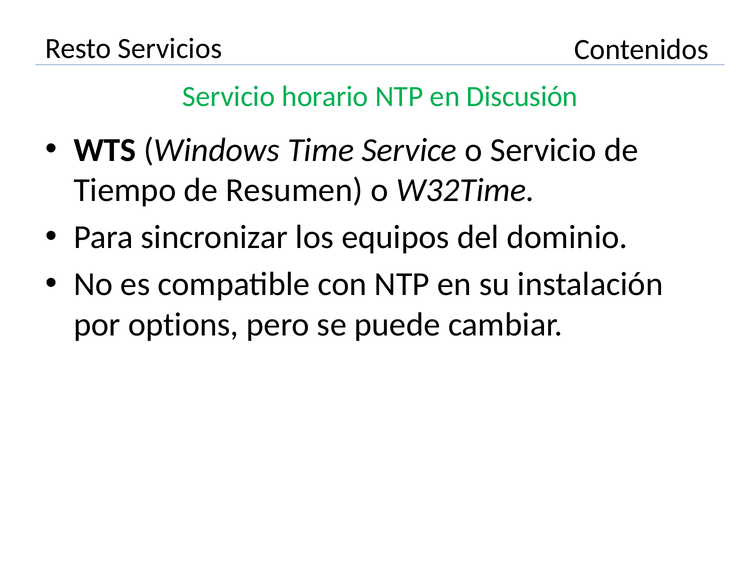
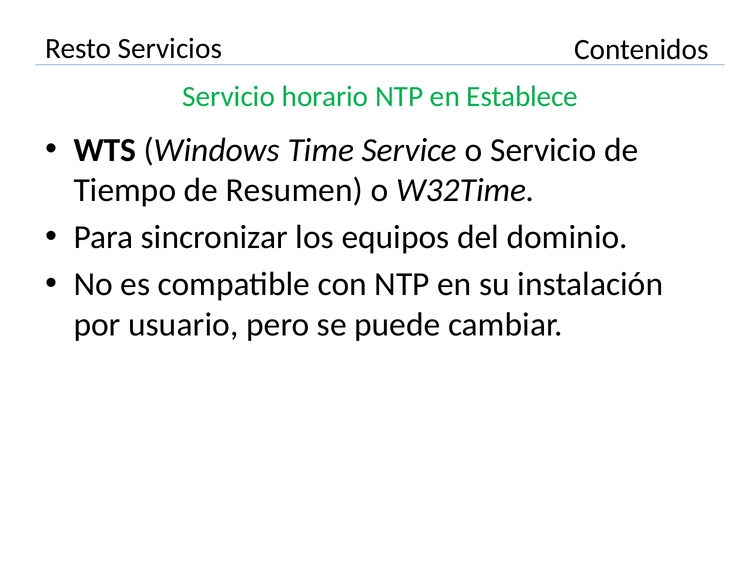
Discusión: Discusión -> Establece (522, 97)
options: options -> usuario (183, 324)
